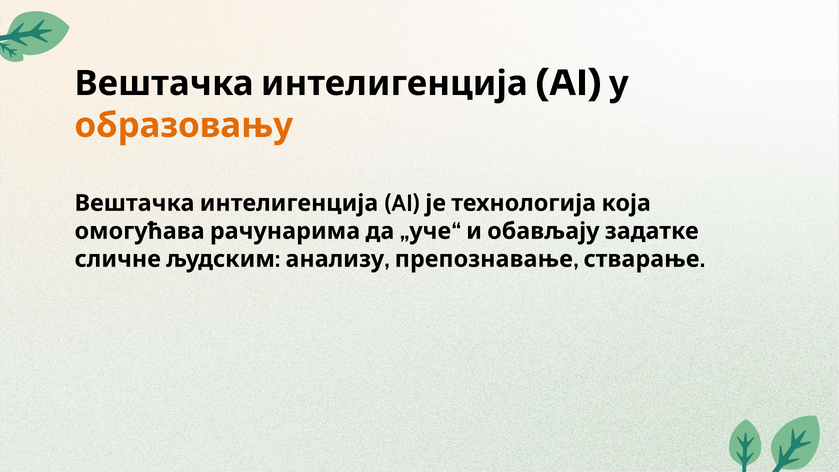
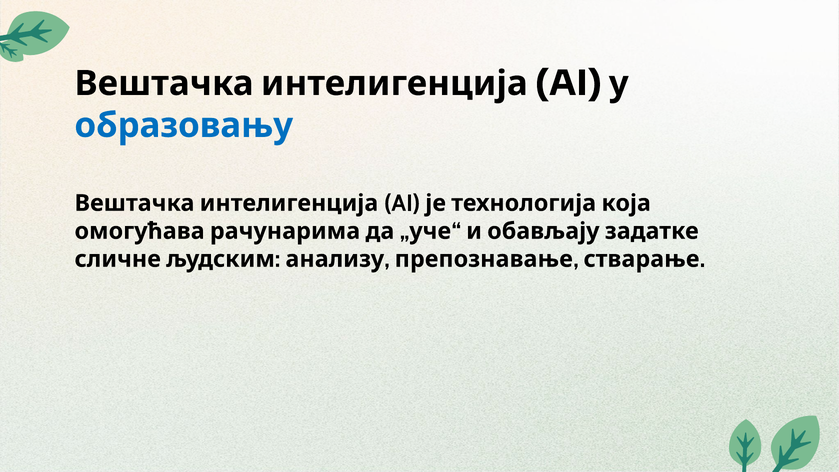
образовању colour: orange -> blue (184, 125)
